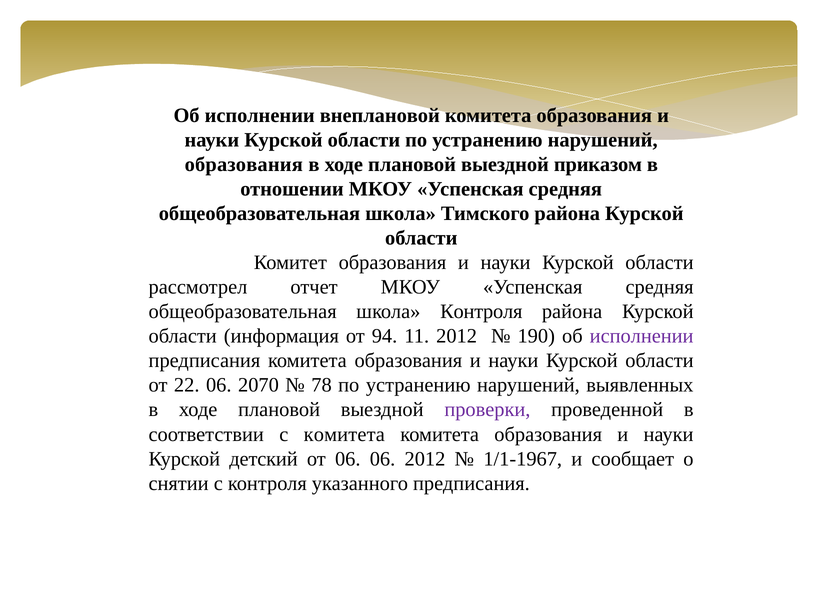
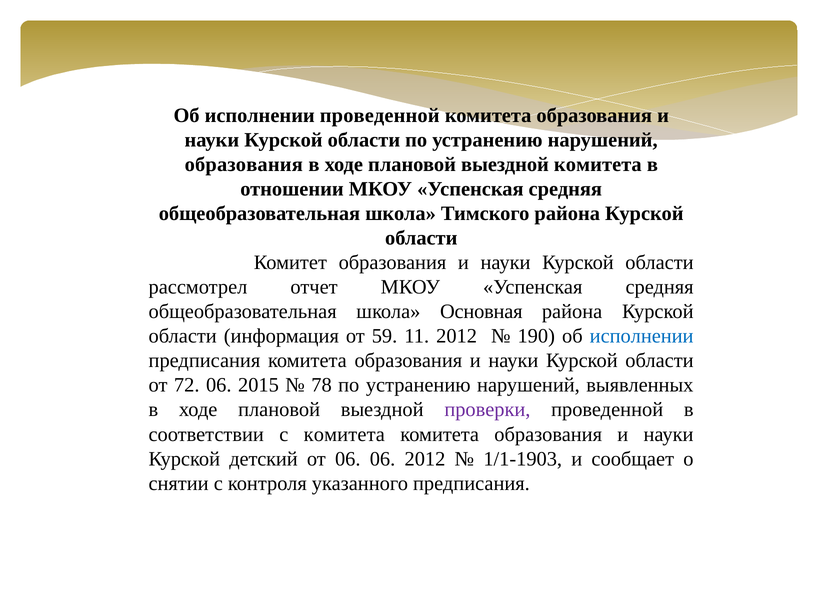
исполнении внеплановой: внеплановой -> проведенной (380, 115)
выездной приказом: приказом -> комитета (598, 164)
школа Контроля: Контроля -> Основная (481, 312)
94: 94 -> 59 (385, 336)
исполнении colour: purple -> blue (642, 336)
22: 22 -> 72 (187, 385)
2070: 2070 -> 2015 (258, 385)
1/1-1967: 1/1-1967 -> 1/1-1903 (523, 459)
